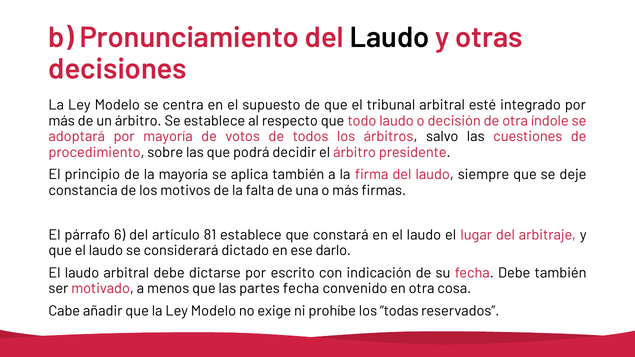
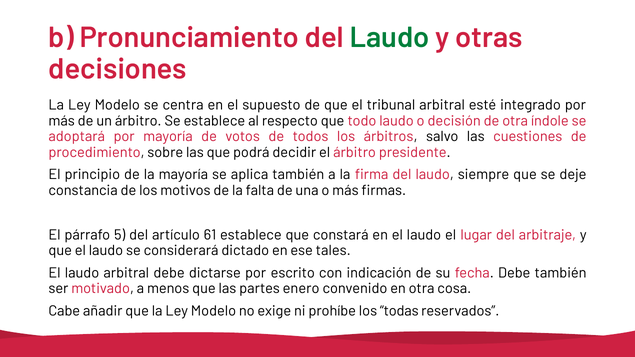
Laudo colour: black -> green (390, 38)
6: 6 -> 5 (120, 235)
81: 81 -> 61 (210, 235)
darlo: darlo -> tales (333, 251)
partes fecha: fecha -> enero (301, 289)
